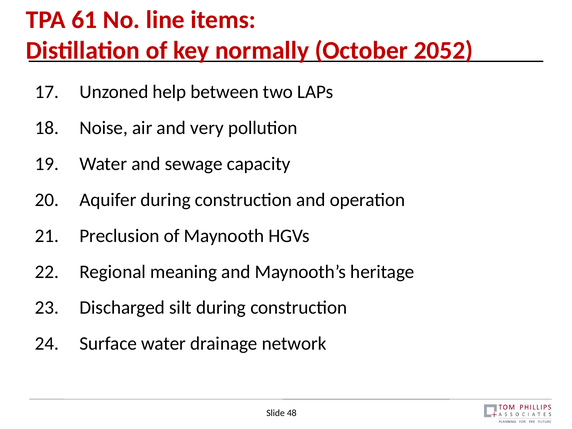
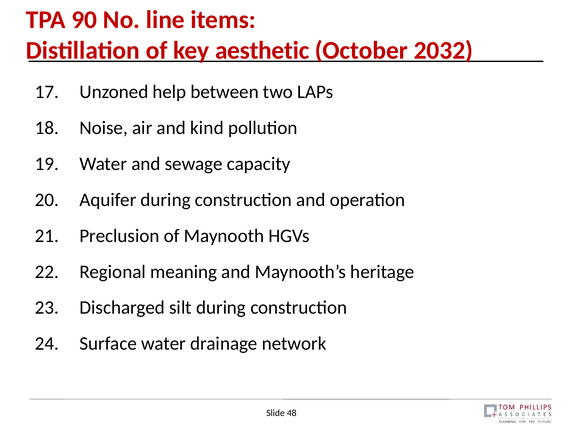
61: 61 -> 90 (84, 20)
normally: normally -> aesthetic (262, 50)
2052: 2052 -> 2032 (443, 50)
very: very -> kind (207, 128)
